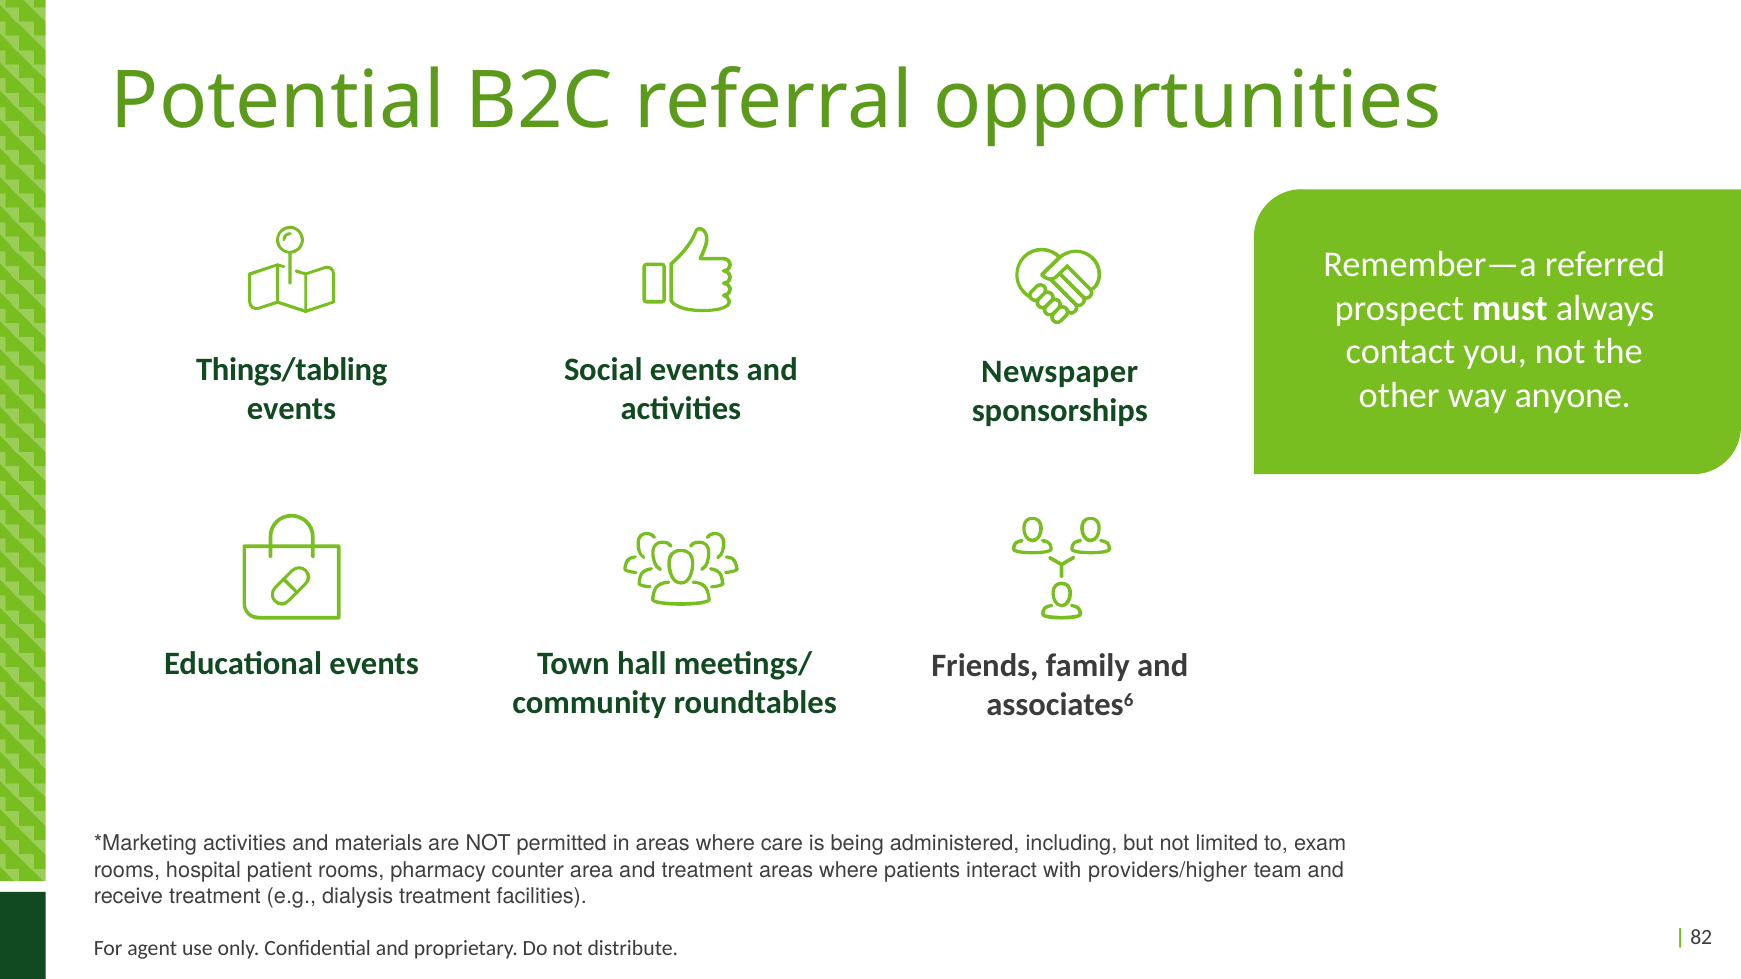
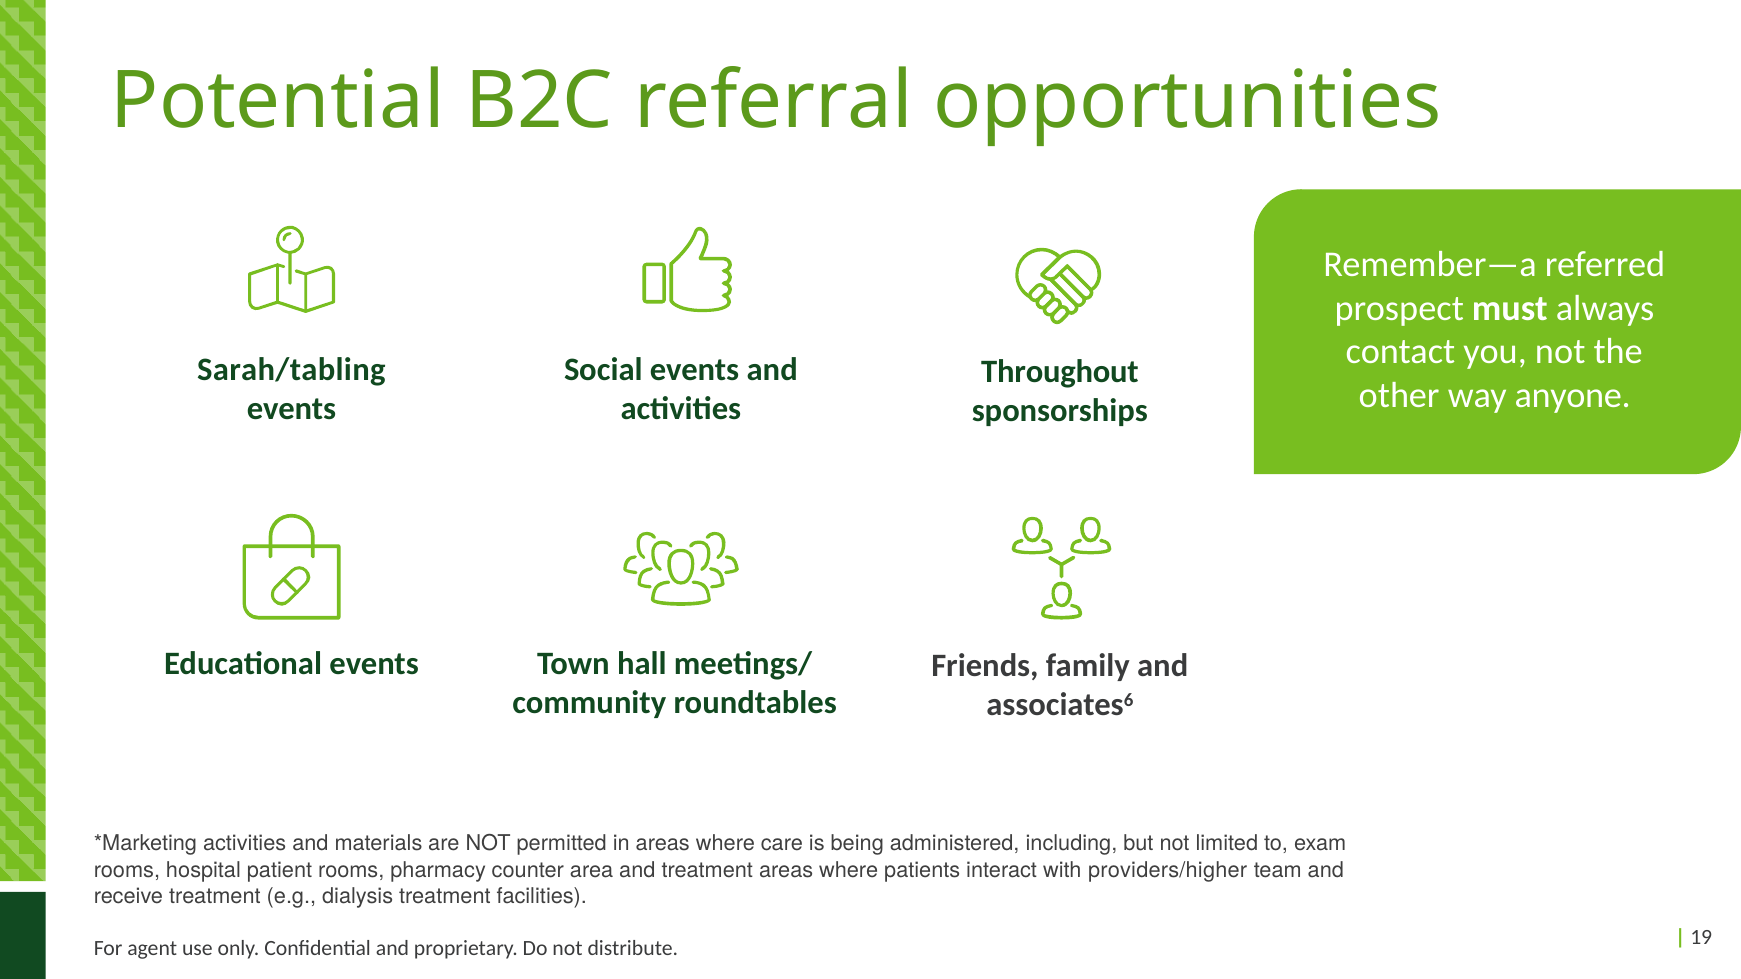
Things/tabling: Things/tabling -> Sarah/tabling (291, 370)
Newspaper: Newspaper -> Throughout (1060, 372)
82: 82 -> 19 (1701, 937)
